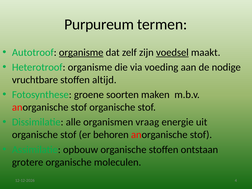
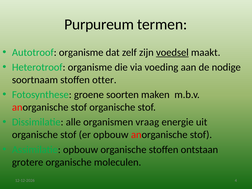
organisme underline: present -> none (81, 52)
vruchtbare: vruchtbare -> soortnaam (35, 80)
altijd: altijd -> otter (104, 80)
er behoren: behoren -> opbouw (111, 135)
